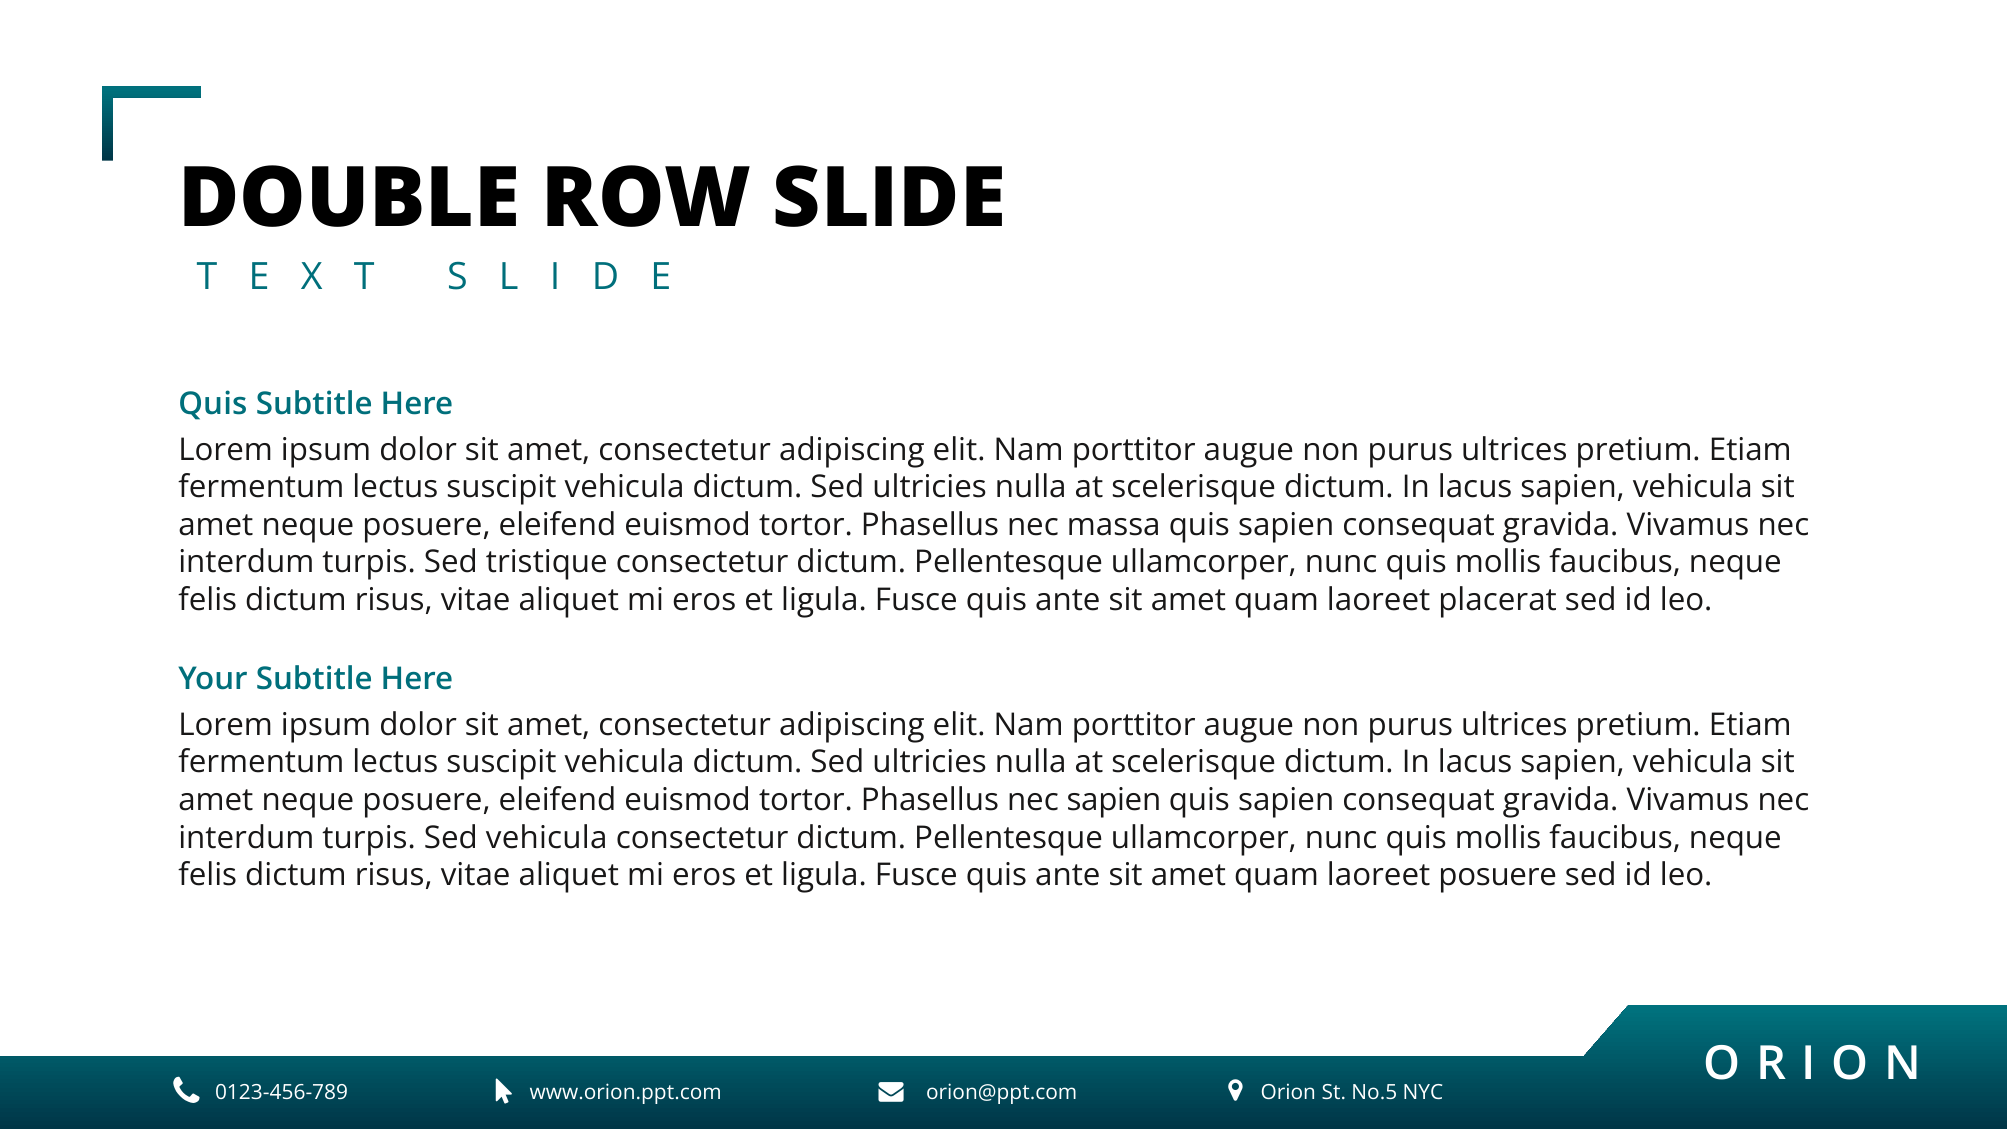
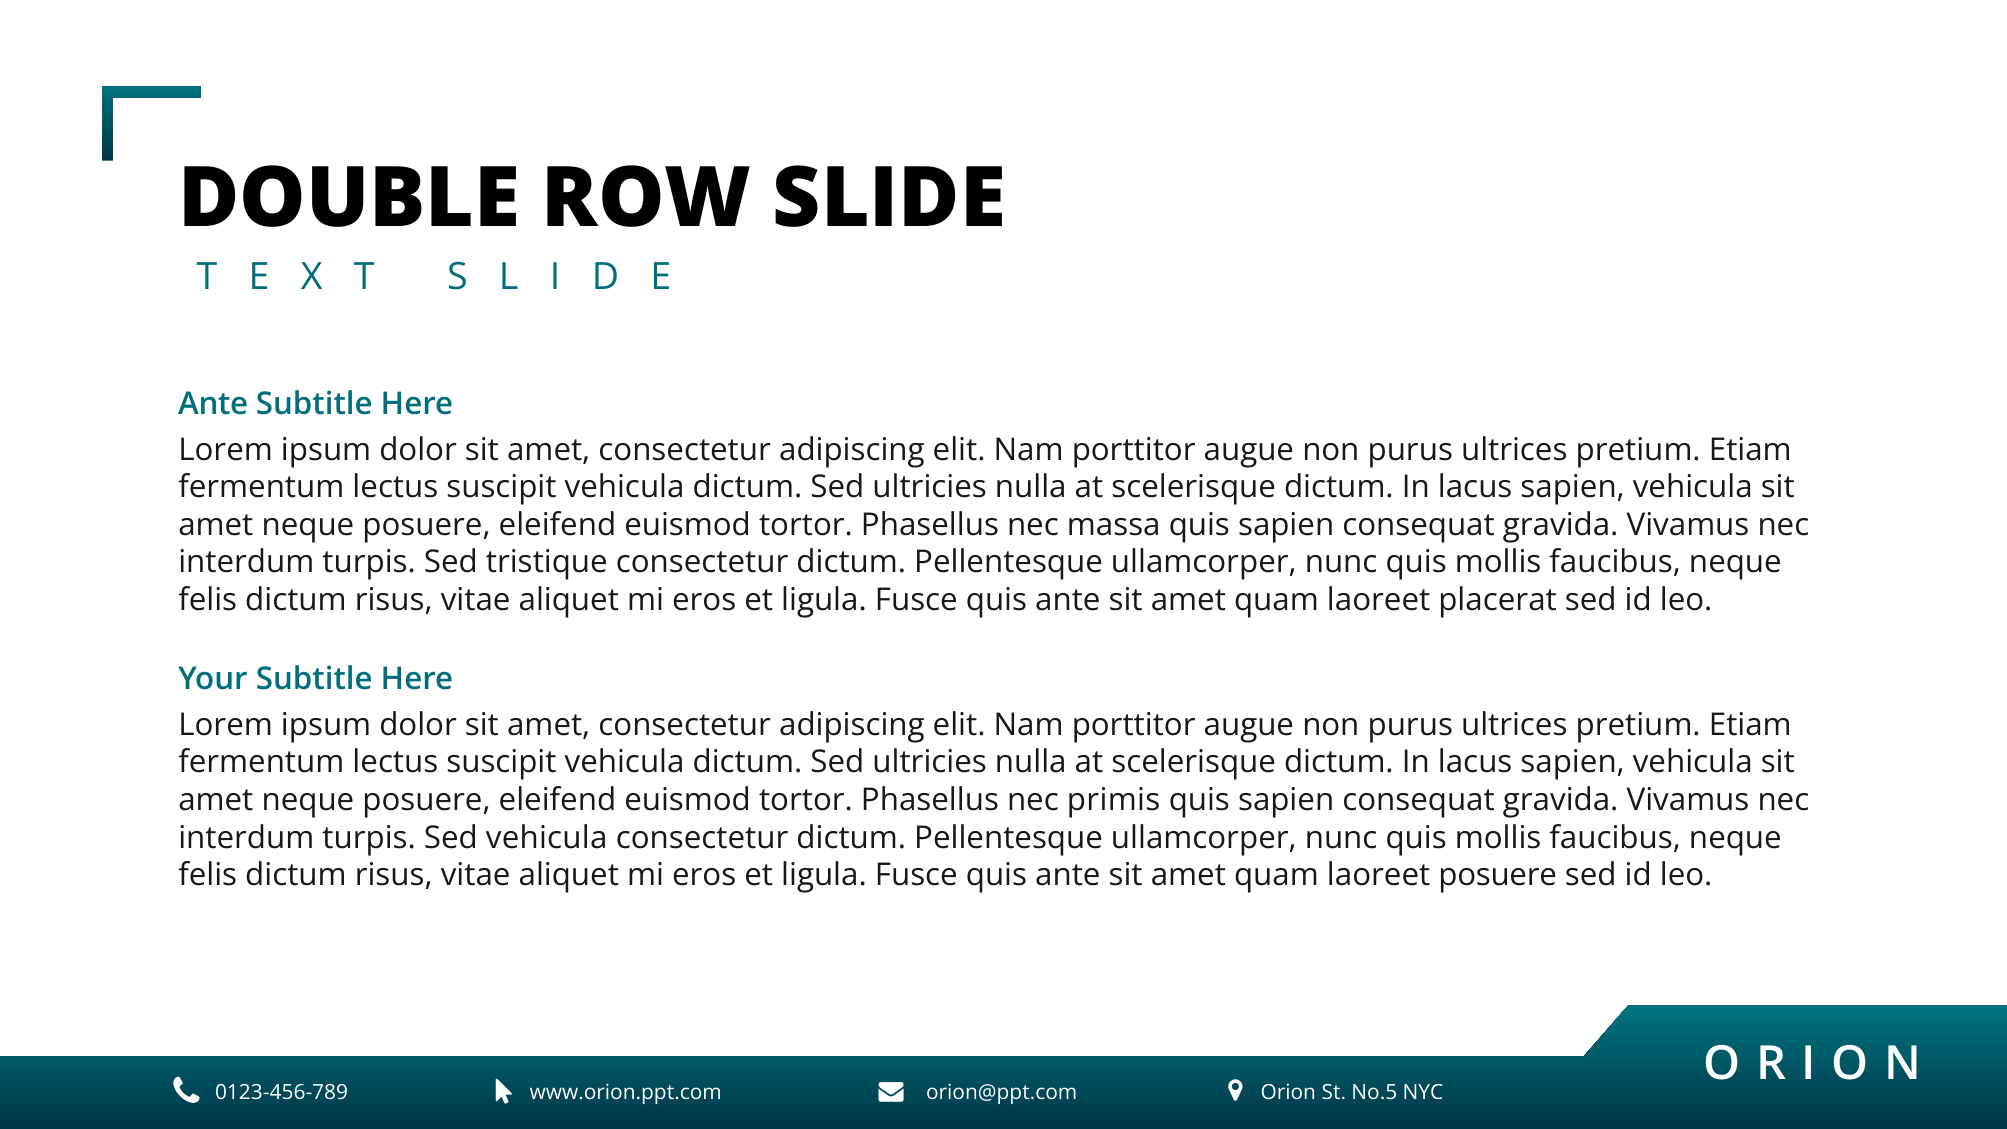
Quis: Quis -> Ante (213, 404)
nec sapien: sapien -> primis (1114, 800)
